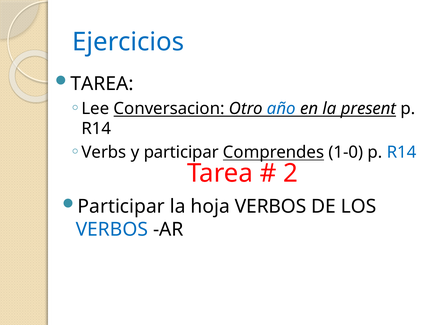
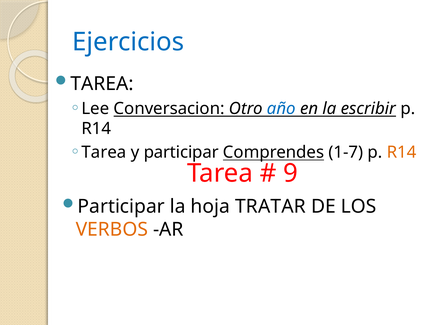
present: present -> escribir (368, 108)
Verbs: Verbs -> Tarea (104, 152)
1-0: 1-0 -> 1-7 (346, 152)
R14 colour: blue -> orange (402, 152)
2: 2 -> 9 (291, 173)
hoja VERBOS: VERBOS -> TRATAR (270, 206)
VERBOS colour: blue -> orange (112, 229)
